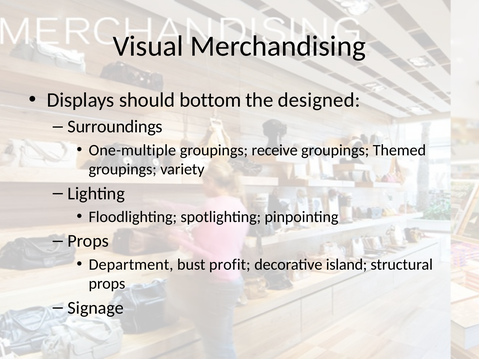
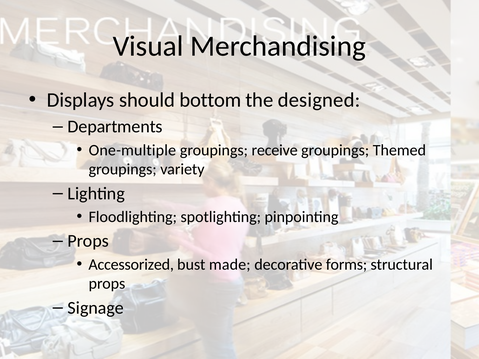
Surroundings: Surroundings -> Departments (115, 127)
Department: Department -> Accessorized (131, 265)
profit: profit -> made (230, 265)
island: island -> forms (347, 265)
